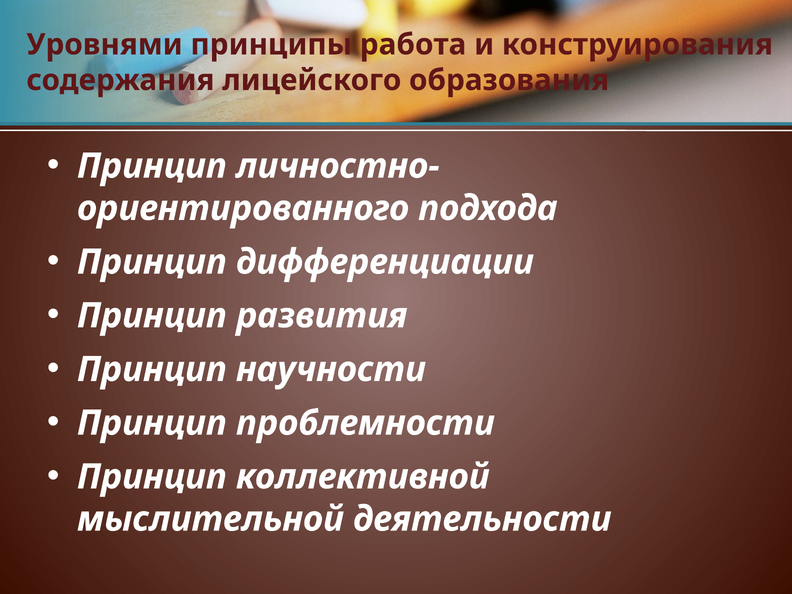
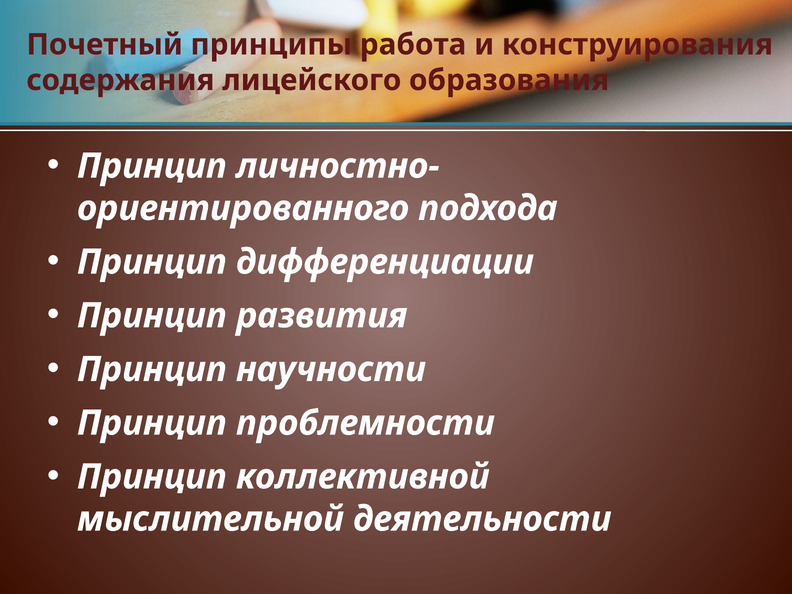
Уровнями: Уровнями -> Почетный (105, 45)
